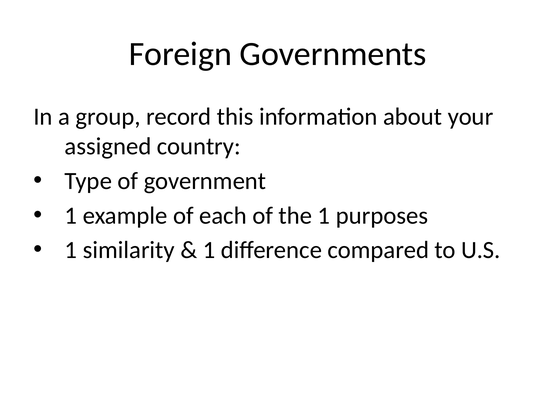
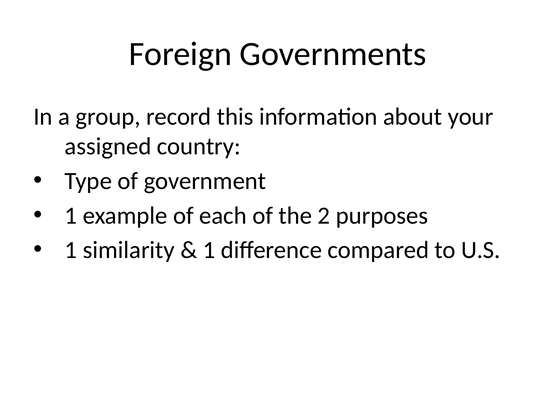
the 1: 1 -> 2 (324, 216)
